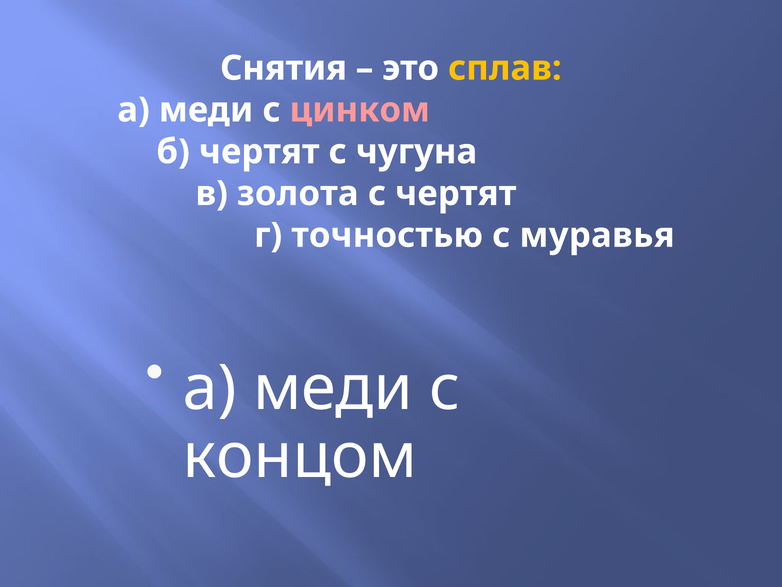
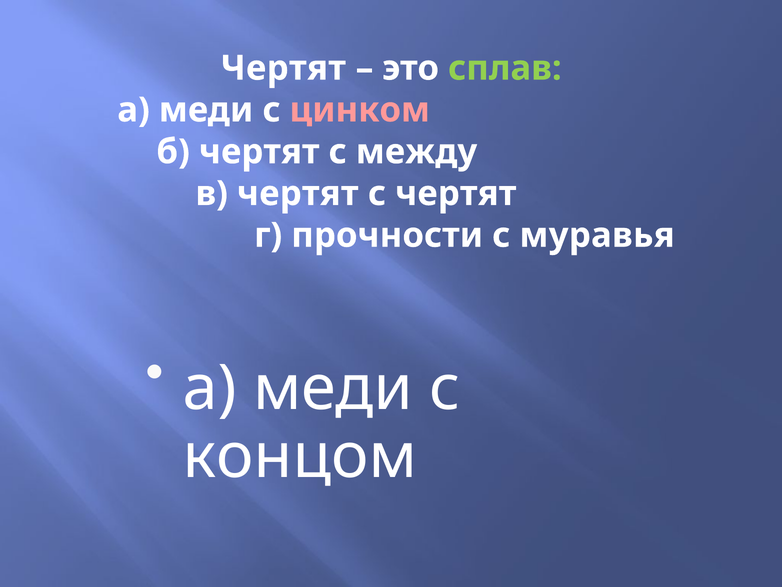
Снятия: Снятия -> Чертят (283, 68)
сплав colour: yellow -> light green (505, 68)
чугуна: чугуна -> между (416, 152)
в золота: золота -> чертят (298, 193)
точностью: точностью -> прочности (387, 235)
